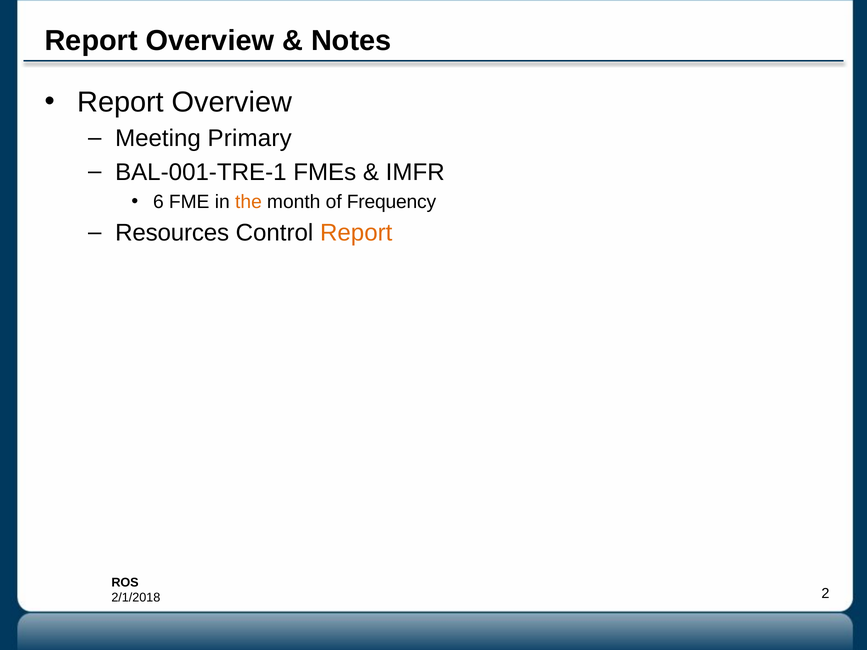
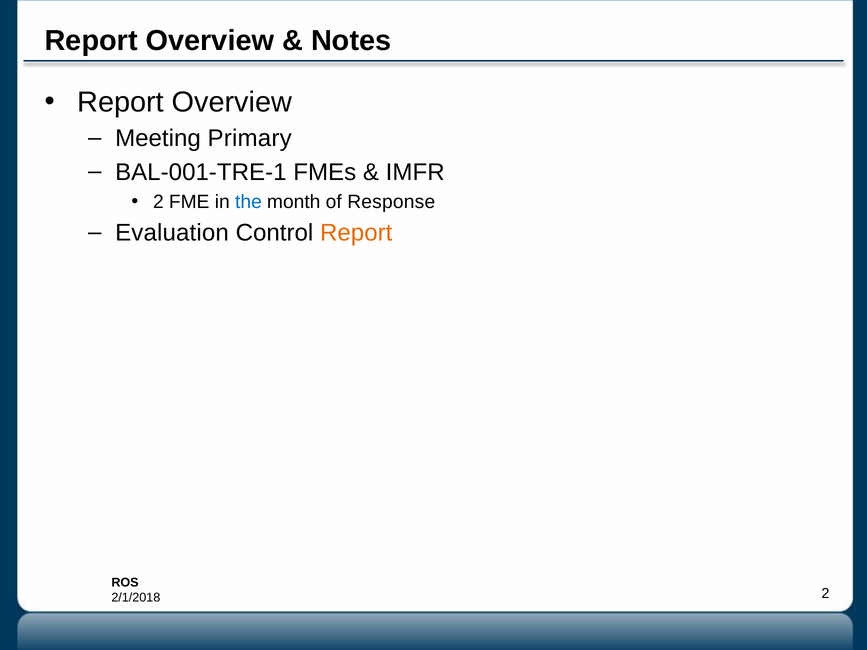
6: 6 -> 2 (158, 202)
the colour: orange -> blue (248, 202)
Frequency: Frequency -> Response (391, 202)
Resources: Resources -> Evaluation (172, 233)
